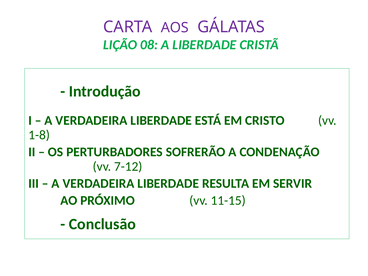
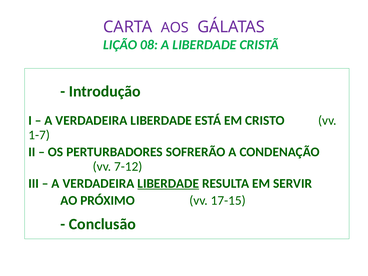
1-8: 1-8 -> 1-7 (39, 135)
LIBERDADE underline: none -> present (168, 184)
11-15: 11-15 -> 17-15 (228, 201)
